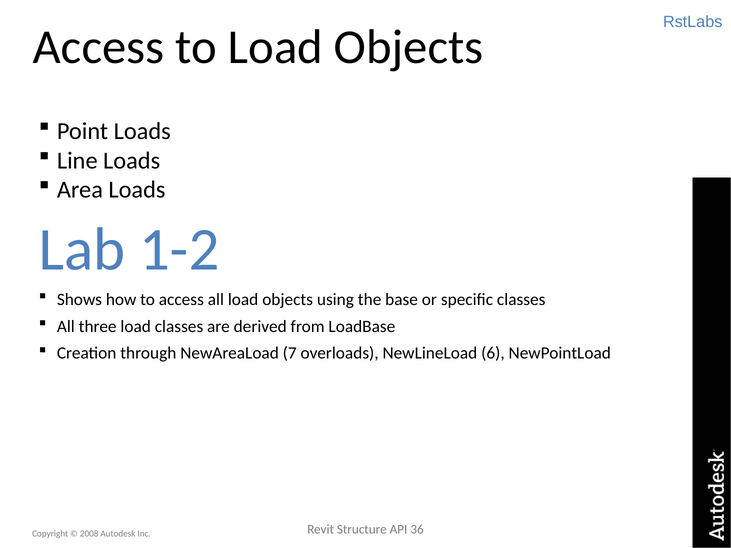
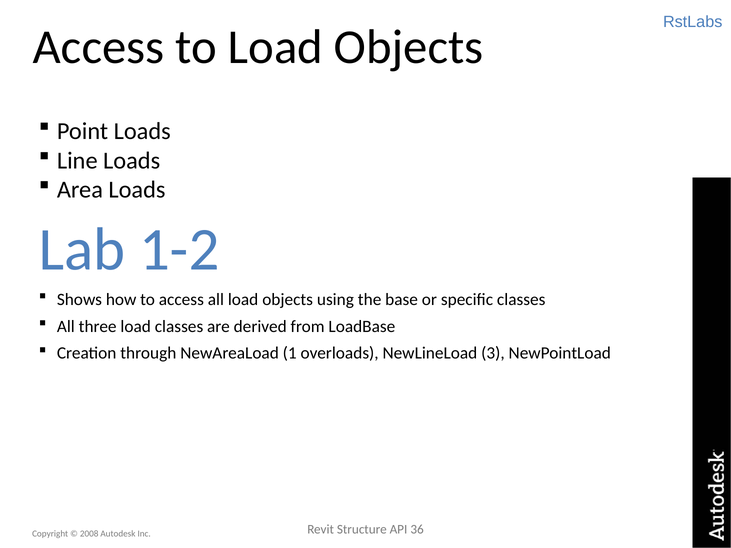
7: 7 -> 1 (290, 353)
6: 6 -> 3 (493, 353)
